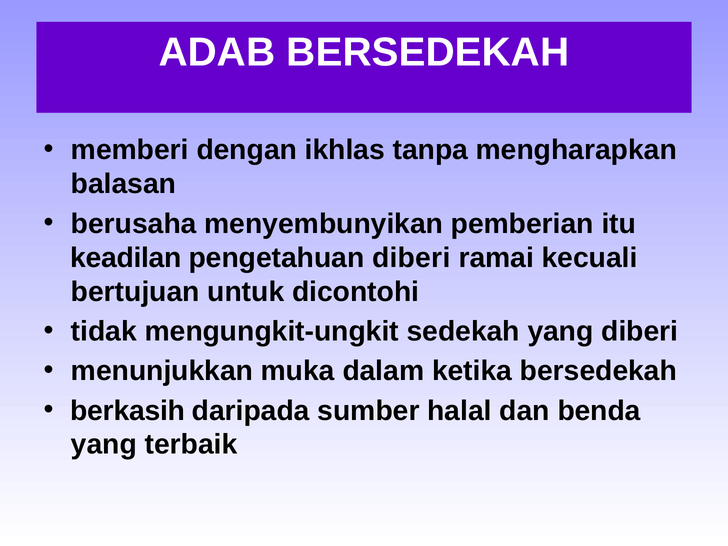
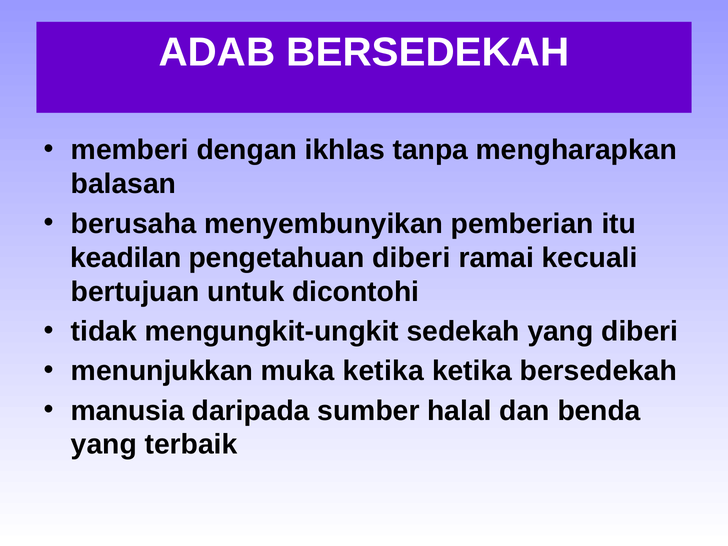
muka dalam: dalam -> ketika (383, 371)
berkasih: berkasih -> manusia (128, 411)
